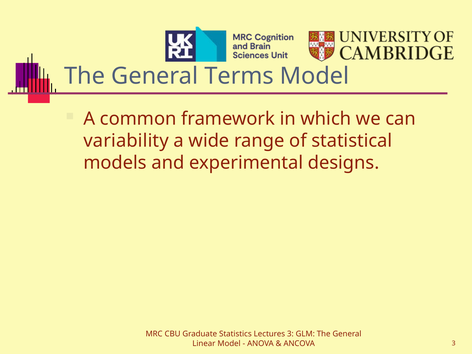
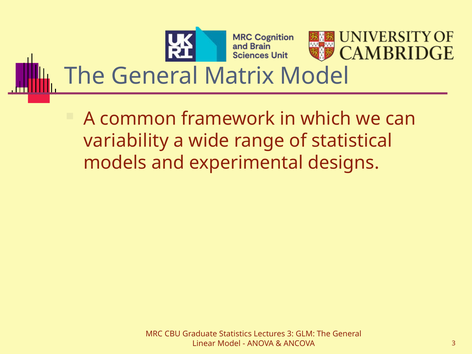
Terms: Terms -> Matrix (239, 76)
